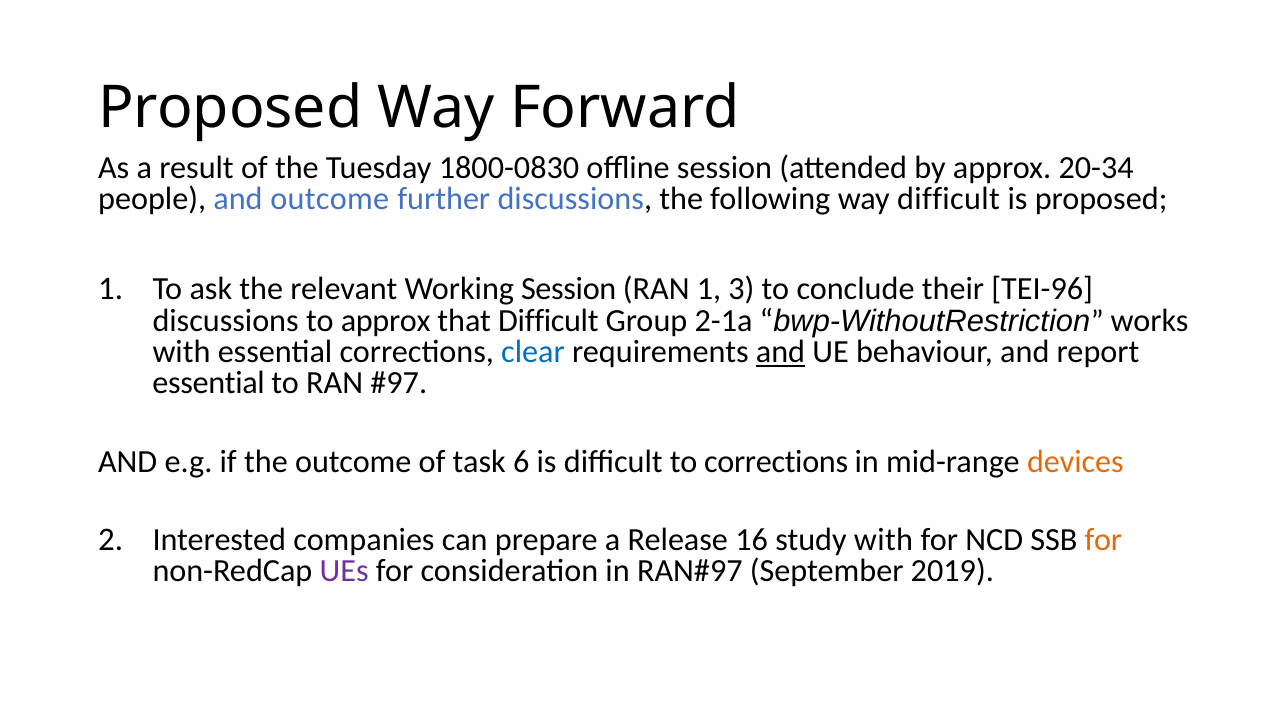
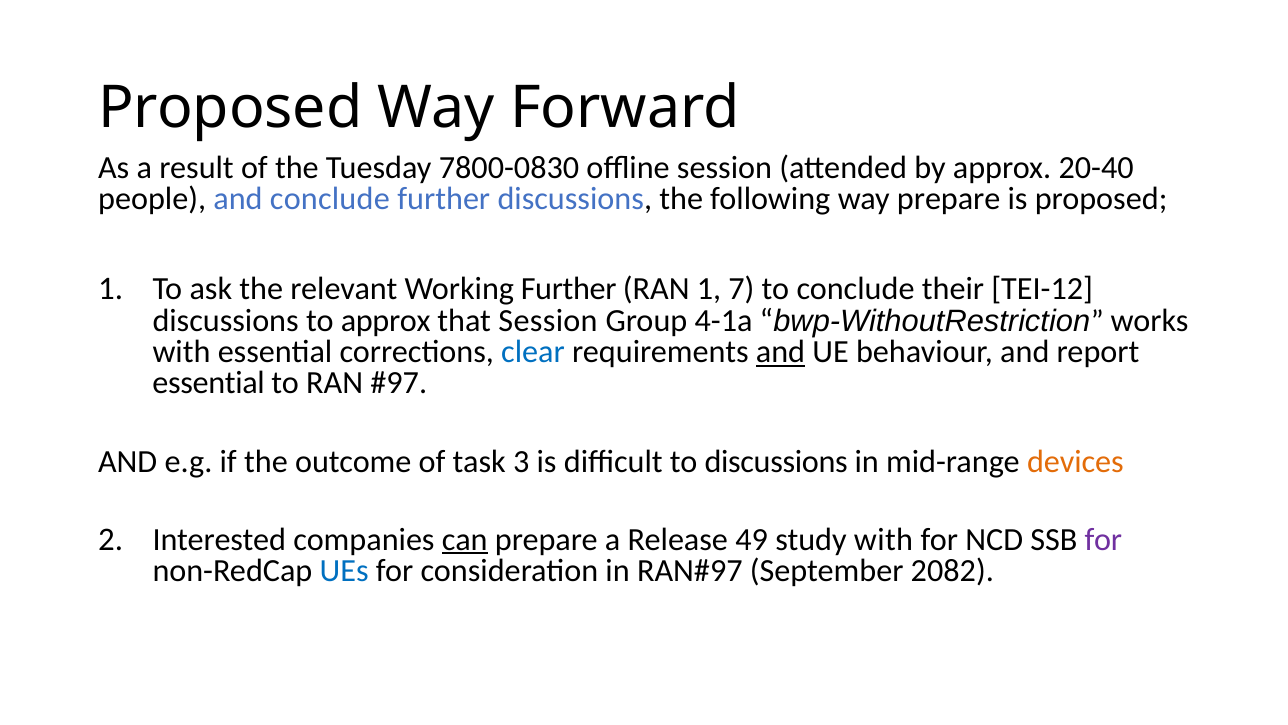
1800-0830: 1800-0830 -> 7800-0830 (509, 168)
20-34: 20-34 -> 20-40 (1096, 168)
and outcome: outcome -> conclude (330, 199)
way difficult: difficult -> prepare (949, 199)
Working Session: Session -> Further (569, 289)
3: 3 -> 7 (741, 289)
TEI-96: TEI-96 -> TEI-12 (1042, 289)
that Difficult: Difficult -> Session (548, 320)
2-1a: 2-1a -> 4-1a (724, 320)
6: 6 -> 3 (521, 461)
to corrections: corrections -> discussions (776, 461)
can underline: none -> present (465, 539)
16: 16 -> 49 (752, 539)
for colour: orange -> purple (1103, 539)
UEs colour: purple -> blue (344, 570)
2019: 2019 -> 2082 (952, 570)
